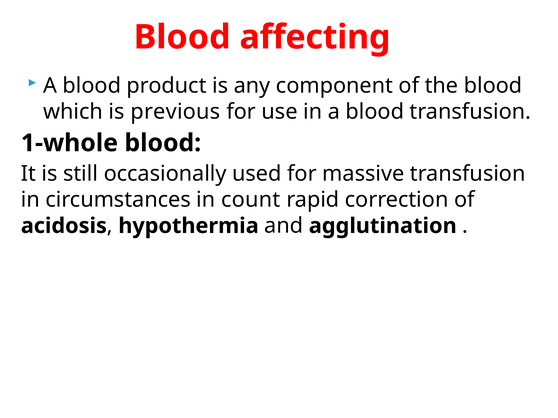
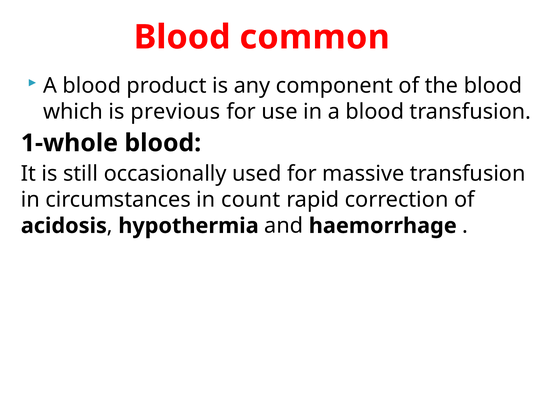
affecting: affecting -> common (315, 37)
agglutination: agglutination -> haemorrhage (383, 226)
